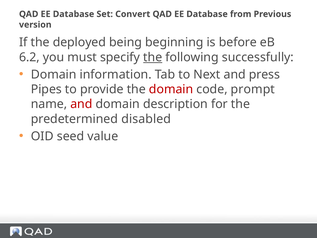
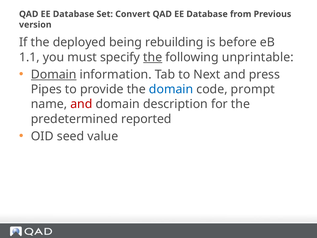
beginning: beginning -> rebuilding (174, 42)
6.2: 6.2 -> 1.1 (29, 57)
successfully: successfully -> unprintable (258, 57)
Domain underline: none -> present (54, 74)
domain colour: red -> blue (171, 89)
disabled: disabled -> reported (146, 119)
